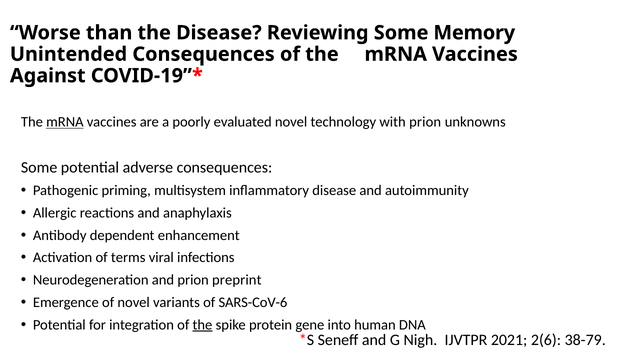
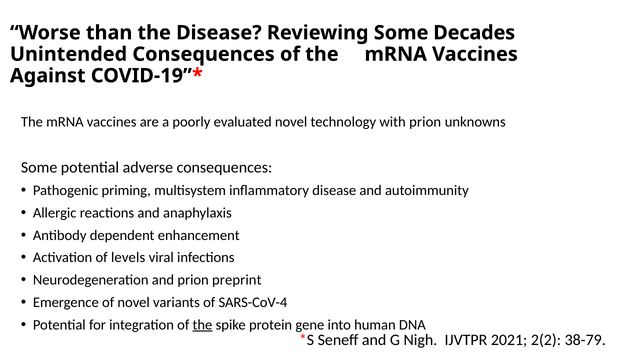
Memory: Memory -> Decades (474, 33)
mRNA underline: present -> none (65, 122)
terms: terms -> levels (128, 258)
SARS-CoV-6: SARS-CoV-6 -> SARS-CoV-4 (253, 303)
2(6: 2(6 -> 2(2 (546, 340)
